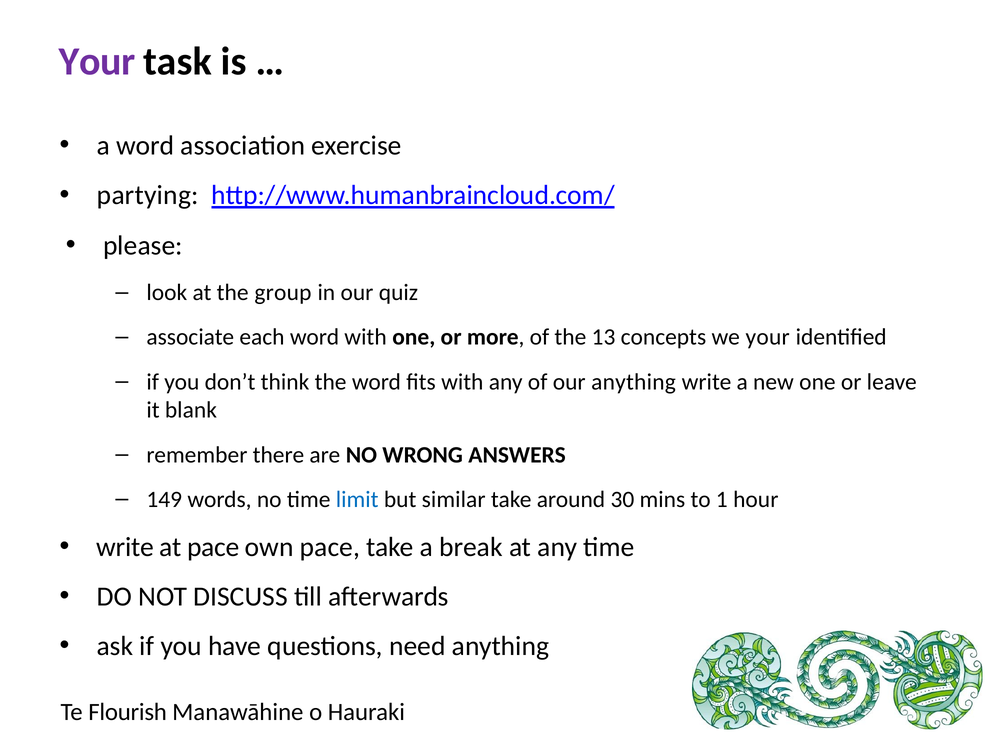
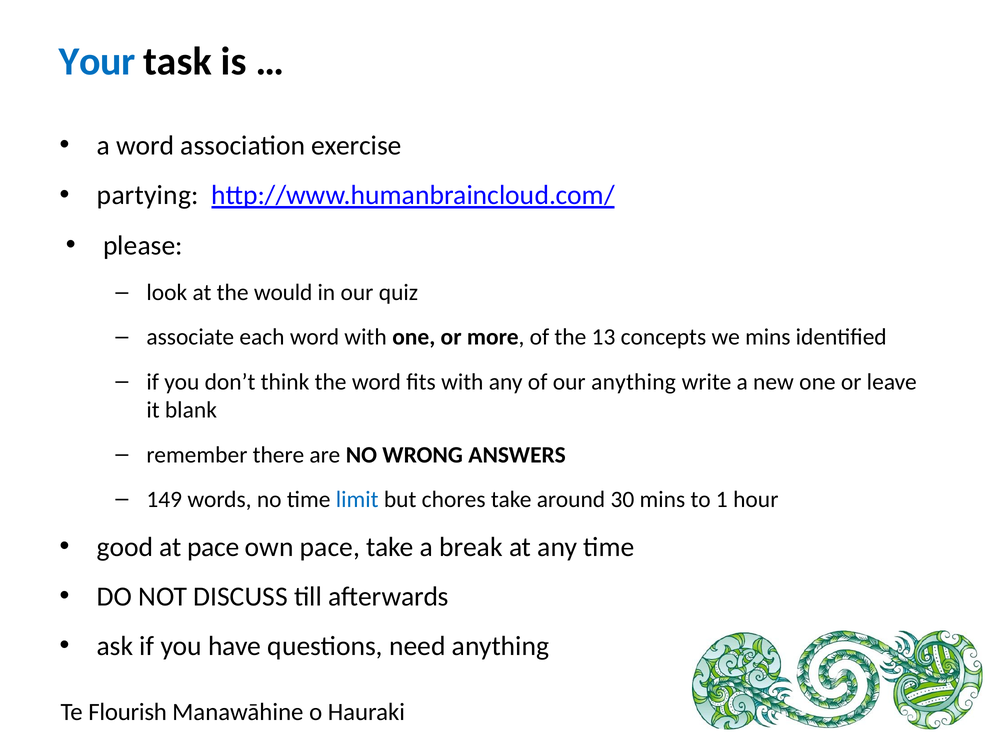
Your colour: purple -> blue (97, 62)
group: group -> would (283, 292)
we your: your -> mins (768, 337)
similar: similar -> chores (454, 499)
write: write -> good (125, 547)
